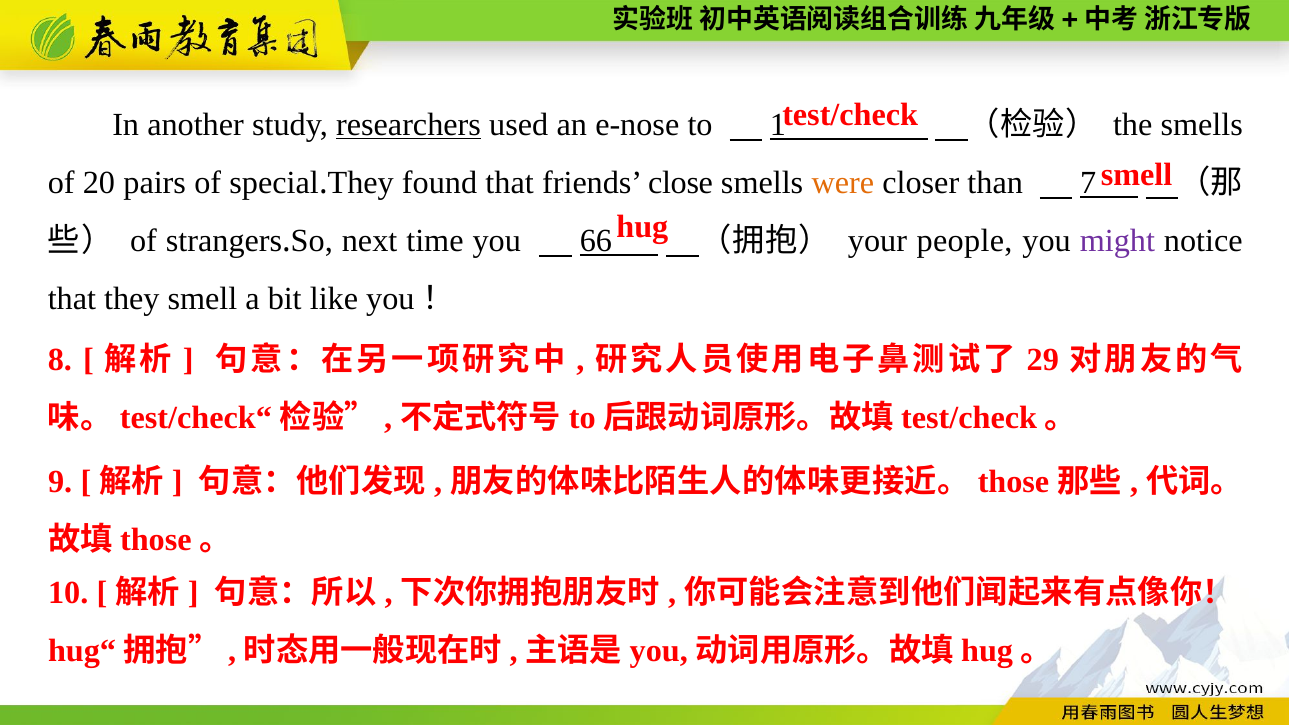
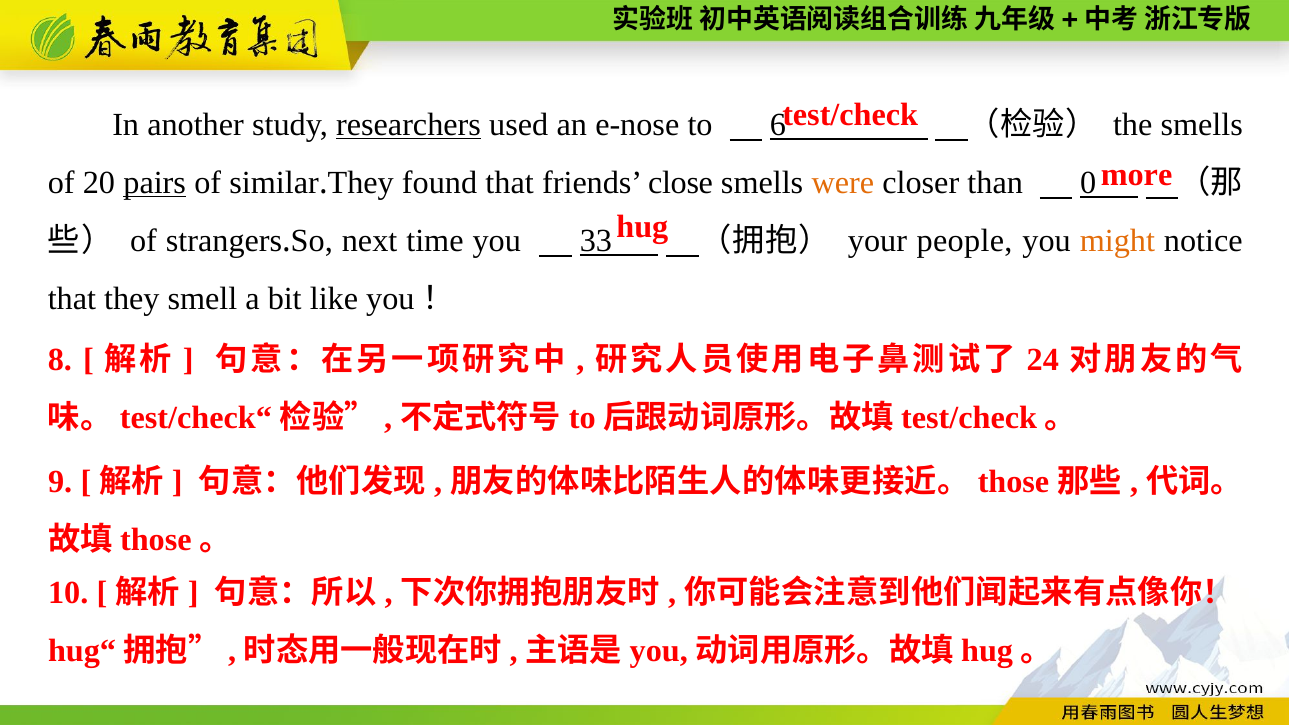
1: 1 -> 6 (778, 125)
smell: smell -> more (1137, 175)
pairs underline: none -> present (155, 183)
special: special -> similar (274, 183)
7: 7 -> 0 (1088, 183)
66: 66 -> 33 (596, 241)
might colour: purple -> orange (1117, 241)
29: 29 -> 24 (1043, 360)
